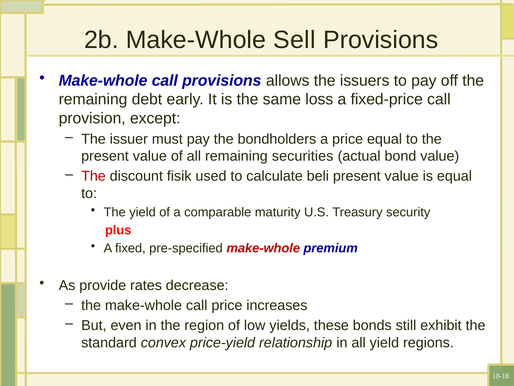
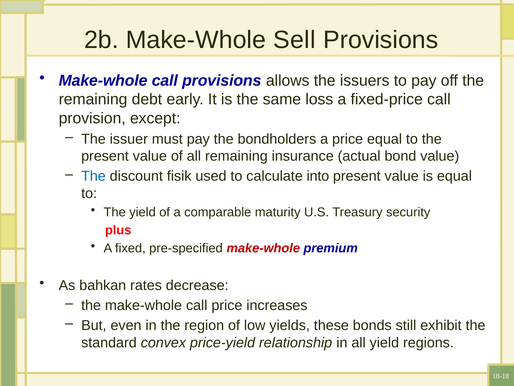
securities: securities -> insurance (303, 156)
The colour: red -> blue (93, 176)
beli: beli -> into (318, 176)
provide: provide -> bahkan (103, 285)
